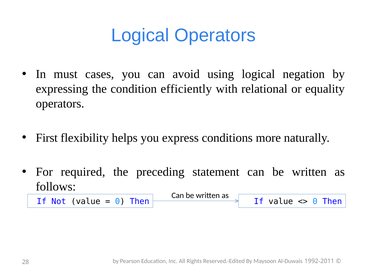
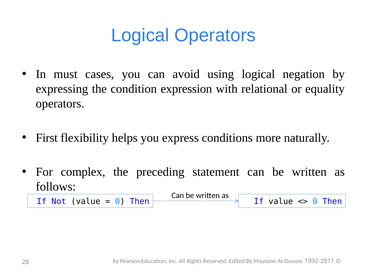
efficiently: efficiently -> expression (186, 89)
required: required -> complex (83, 172)
